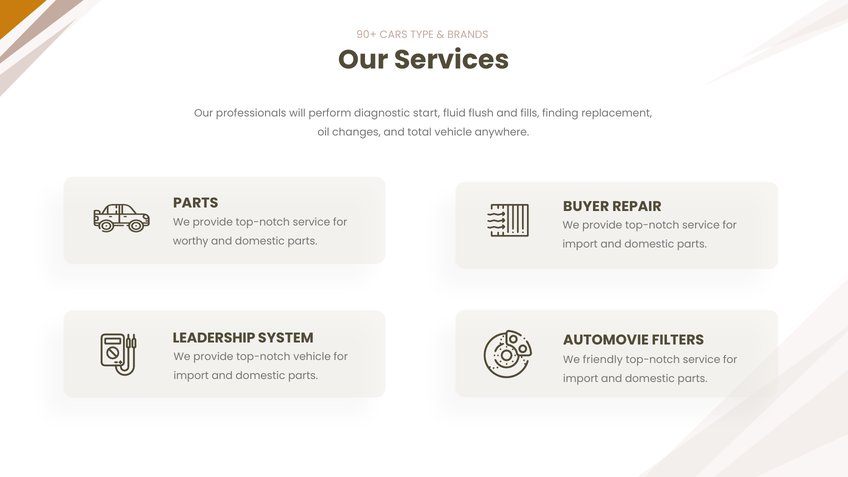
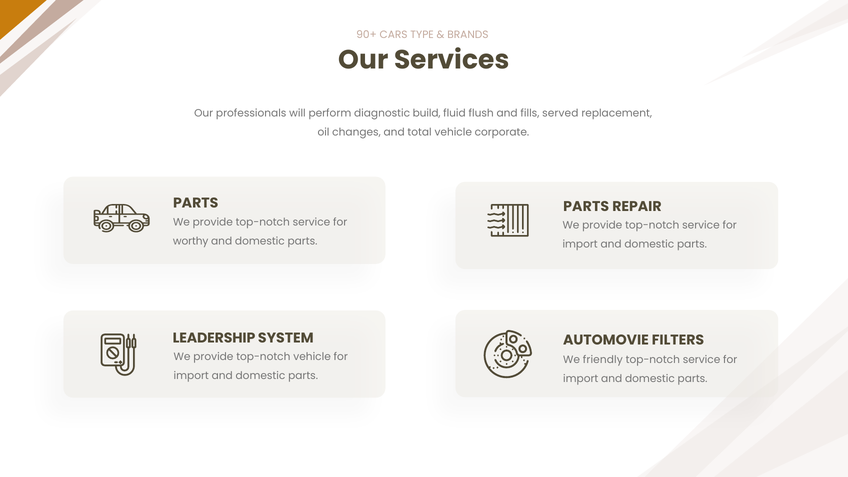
start: start -> build (427, 113)
finding: finding -> served (560, 113)
anywhere: anywhere -> corporate (502, 132)
BUYER: BUYER -> PARTS (586, 206)
